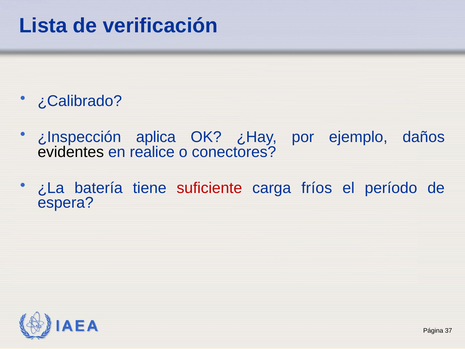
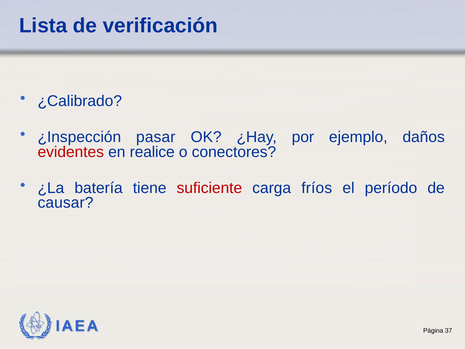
aplica: aplica -> pasar (156, 137)
evidentes colour: black -> red (71, 152)
espera: espera -> causar (66, 203)
